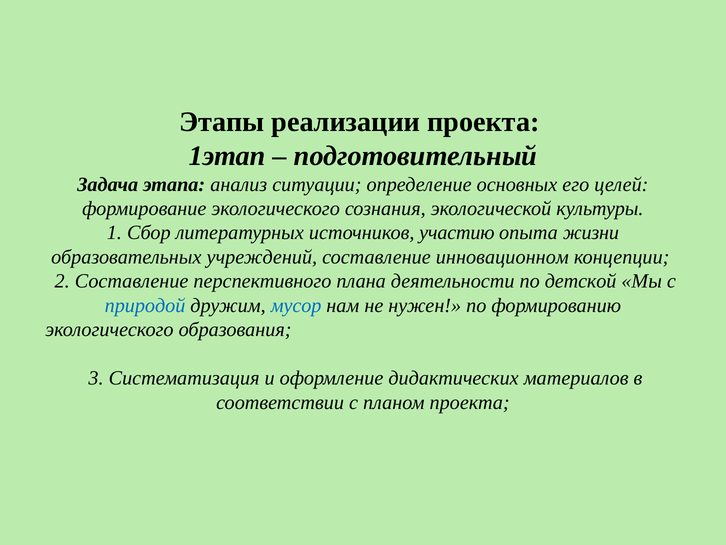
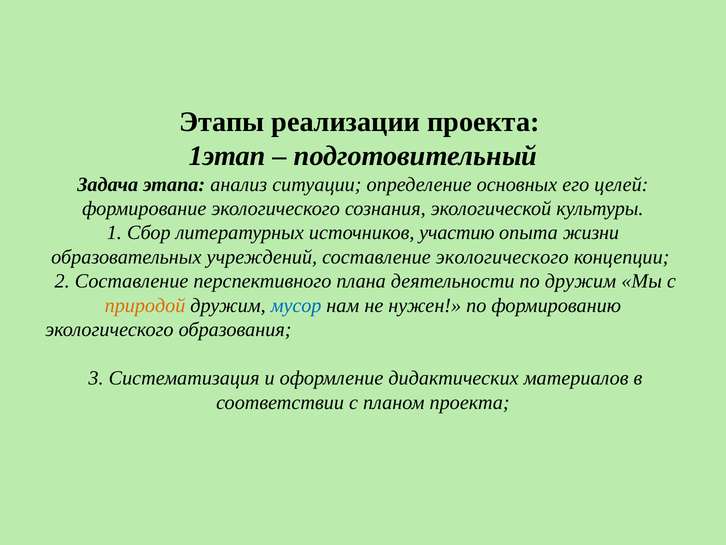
составление инновационном: инновационном -> экологического (502, 257)
по детской: детской -> дружим (580, 281)
природой colour: blue -> orange (145, 305)
